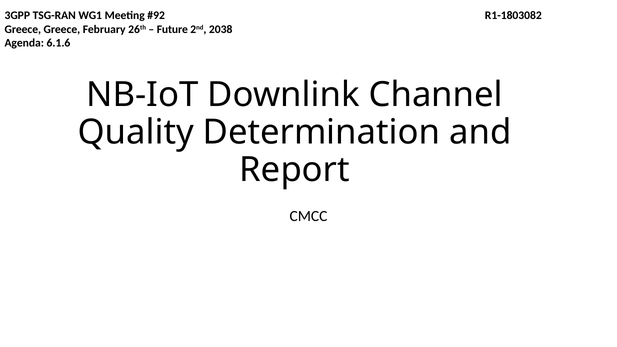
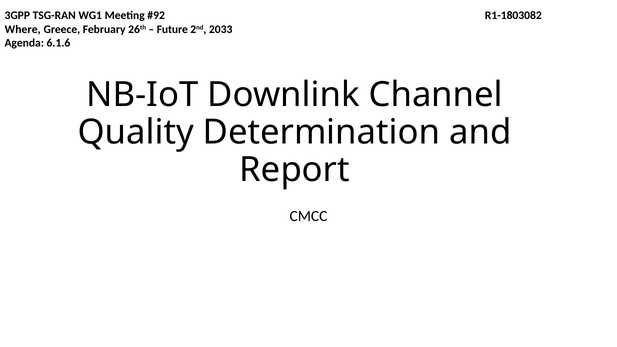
Greece: Greece -> Where (23, 29)
2038: 2038 -> 2033 (221, 29)
